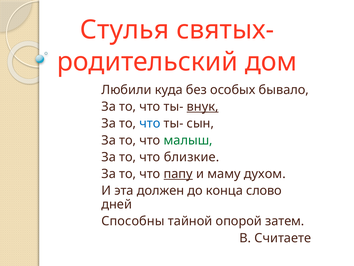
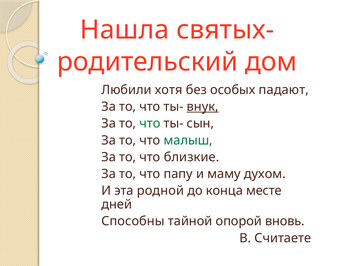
Стулья: Стулья -> Нашла (125, 30)
куда: куда -> хотя (169, 90)
бывало: бывало -> падают (284, 90)
что colour: blue -> green (150, 123)
папу underline: present -> none (178, 174)
должен: должен -> родной (160, 190)
слово: слово -> месте (264, 190)
затем: затем -> вновь (285, 221)
